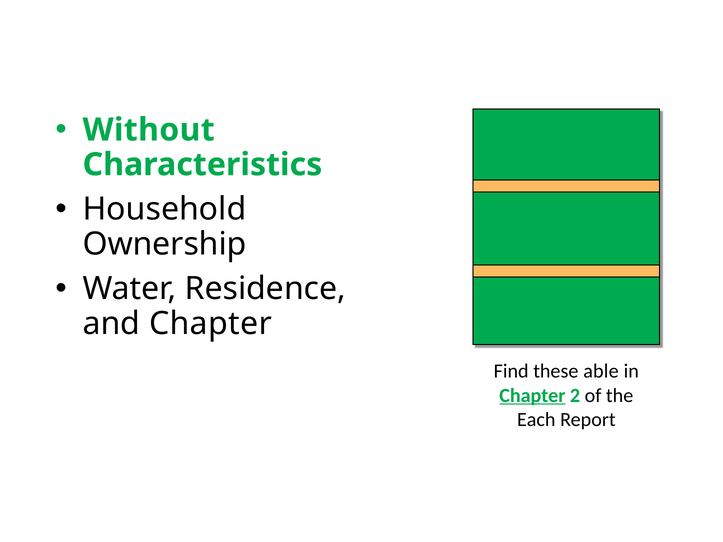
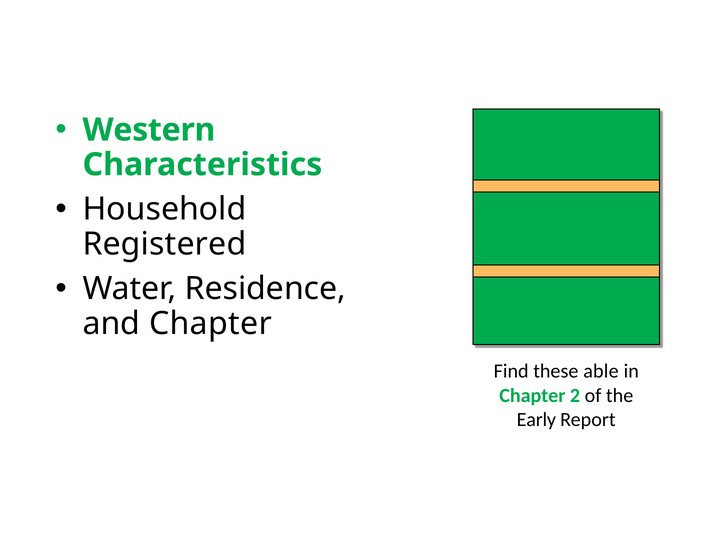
Without: Without -> Western (149, 130)
Ownership: Ownership -> Registered (164, 244)
Chapter underline: present -> none (532, 396)
Each: Each -> Early (536, 420)
